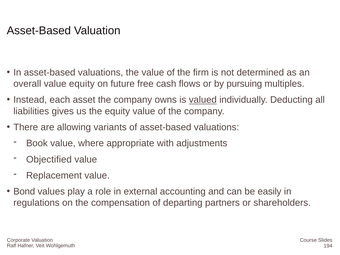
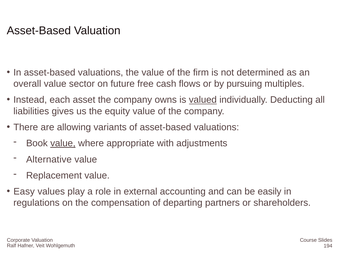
value equity: equity -> sector (82, 84)
value underline: none -> present (63, 143)
Objectified: Objectified -> Alternative (49, 159)
Bond: Bond -> Easy (24, 192)
